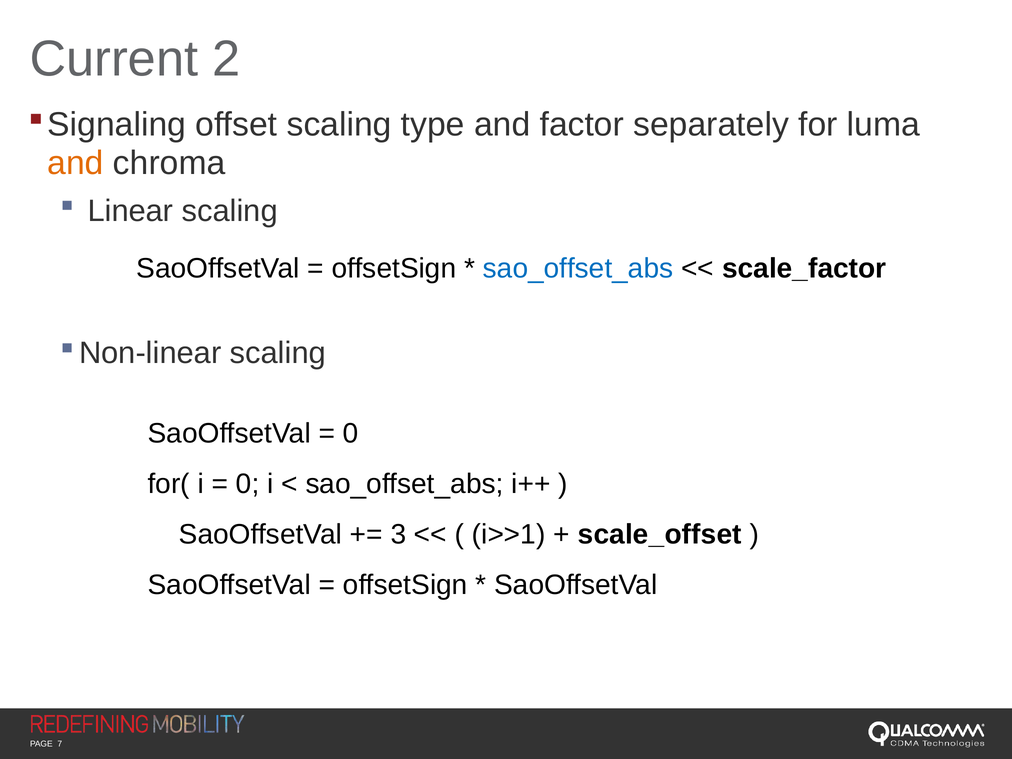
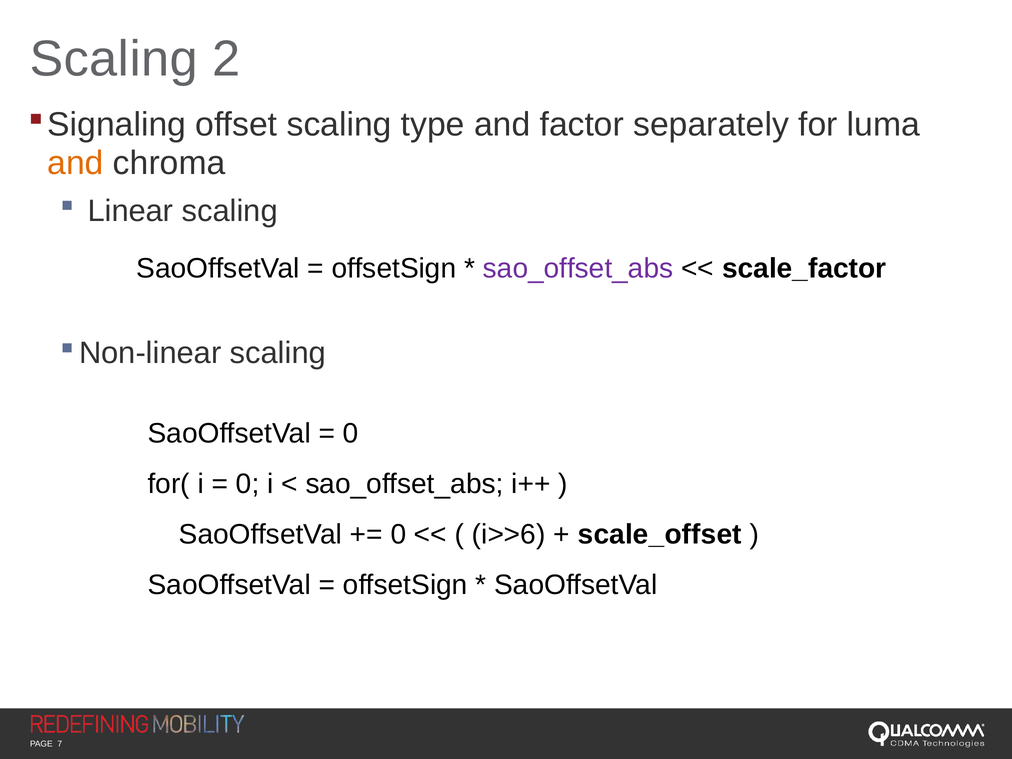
Current: Current -> Scaling (114, 59)
sao_offset_abs colour: blue -> purple (578, 268)
3: 3 -> 0 (398, 534)
i>>1: i>>1 -> i>>6 (509, 534)
